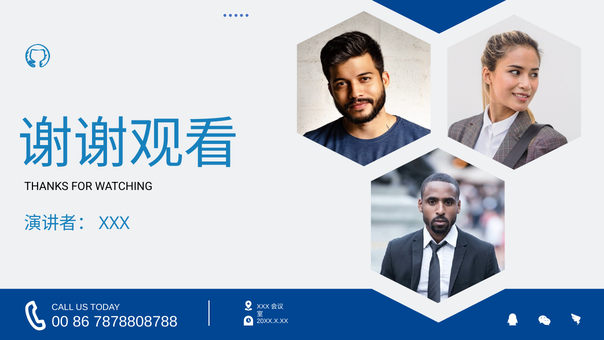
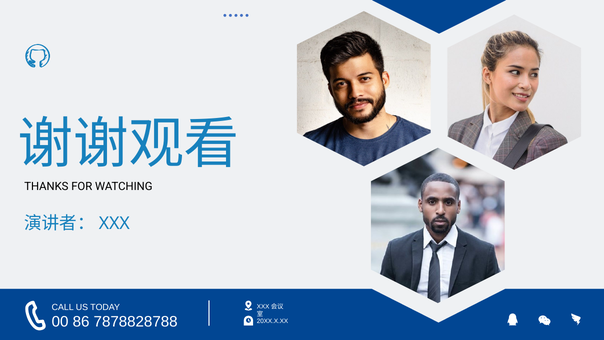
7878808788: 7878808788 -> 7878828788 (136, 322)
